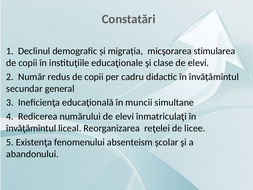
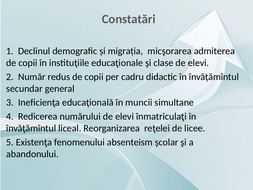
stimularea: stimularea -> admiterea (214, 51)
